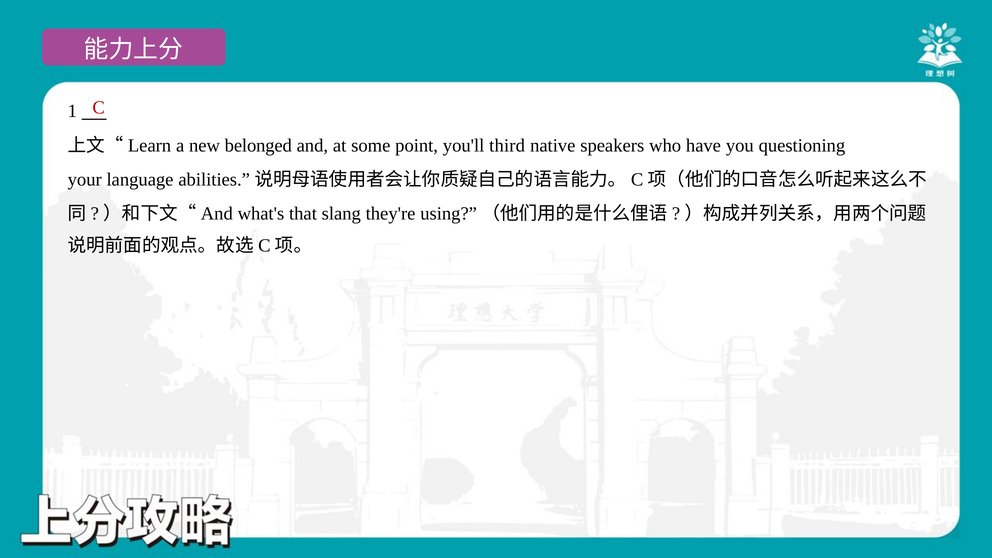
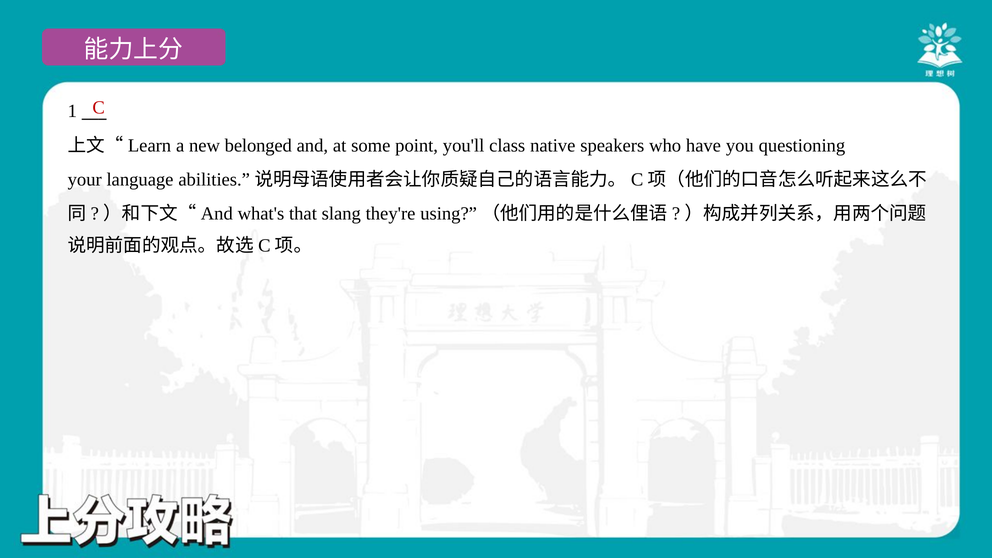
third: third -> class (507, 146)
